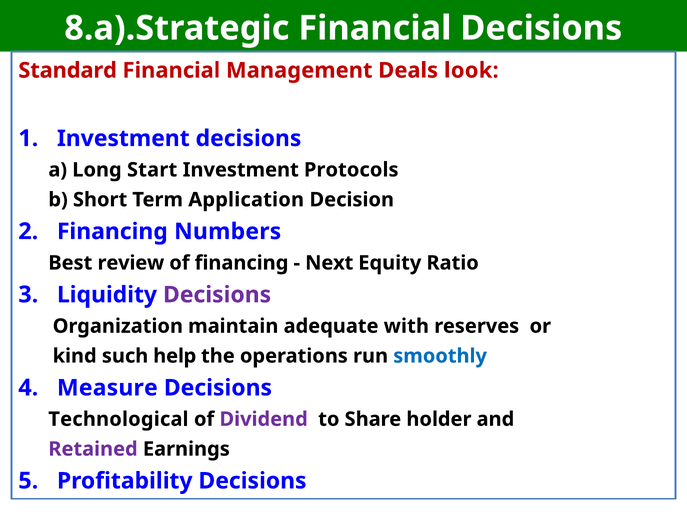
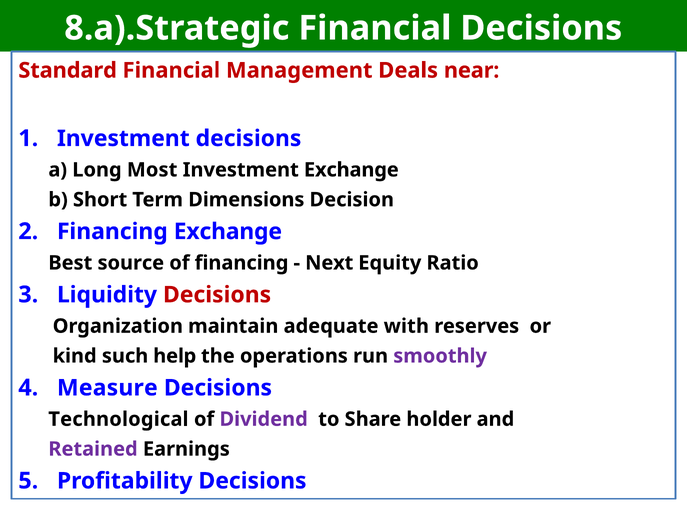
look: look -> near (472, 70)
Start: Start -> Most (152, 170)
Investment Protocols: Protocols -> Exchange (351, 170)
Application: Application -> Dimensions (246, 199)
Financing Numbers: Numbers -> Exchange (228, 231)
review: review -> source (131, 263)
Decisions colour: purple -> red (217, 294)
smoothly colour: blue -> purple (440, 355)
